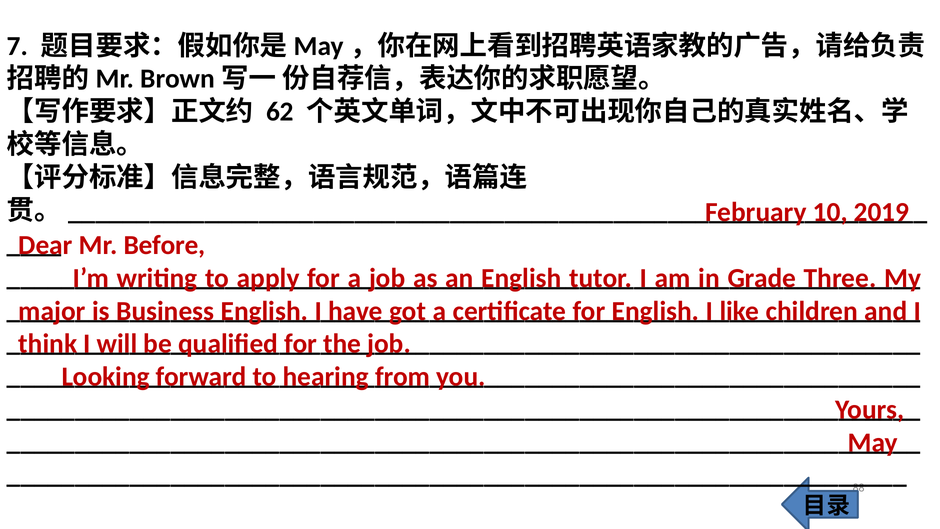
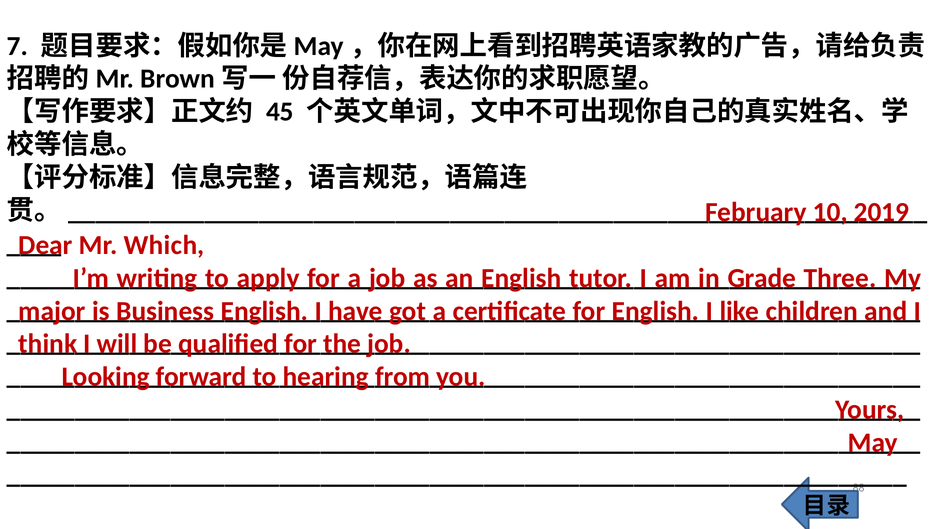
62: 62 -> 45 (280, 112)
Before: Before -> Which (164, 245)
